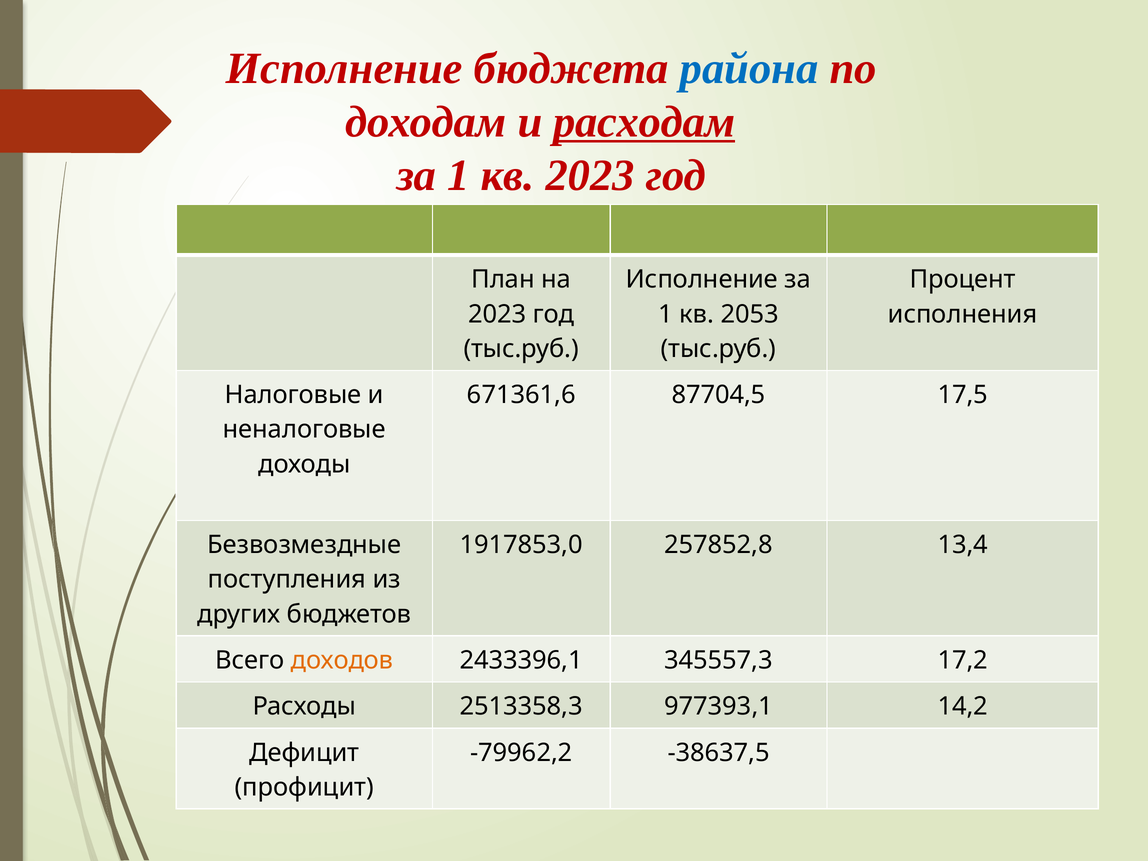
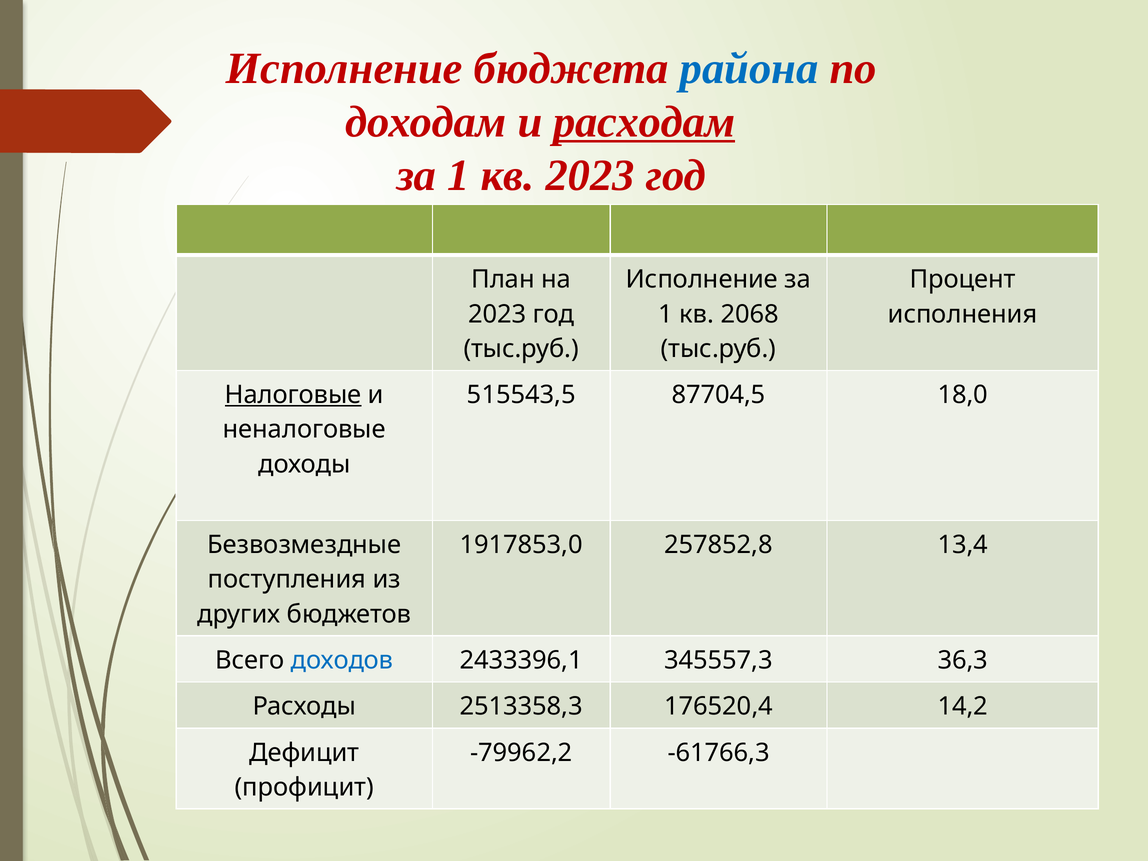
2053: 2053 -> 2068 (750, 314)
Налоговые underline: none -> present (293, 395)
671361,6: 671361,6 -> 515543,5 (521, 395)
17,5: 17,5 -> 18,0 (963, 395)
доходов colour: orange -> blue (342, 660)
17,2: 17,2 -> 36,3 (963, 660)
977393,1: 977393,1 -> 176520,4 (719, 706)
-38637,5: -38637,5 -> -61766,3 (719, 753)
